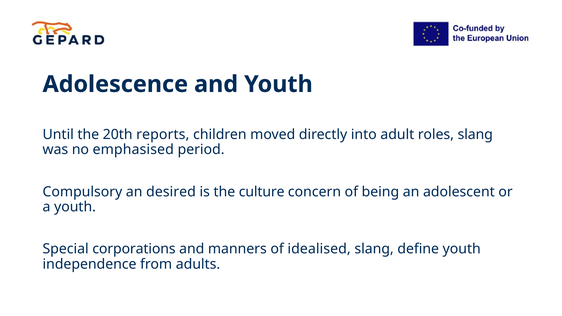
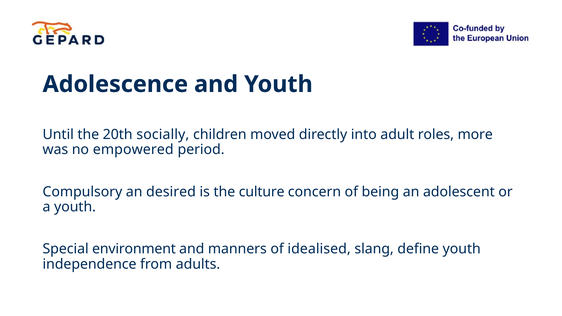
reports: reports -> socially (163, 135)
roles slang: slang -> more (475, 135)
emphasised: emphasised -> empowered (133, 150)
corporations: corporations -> environment (134, 249)
